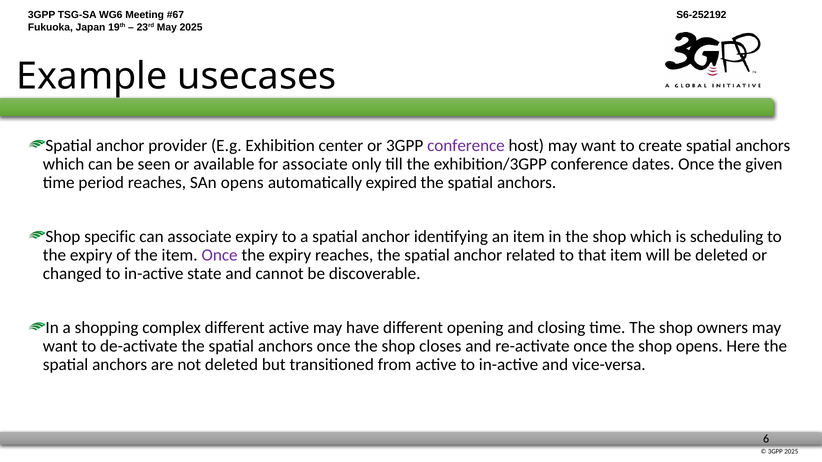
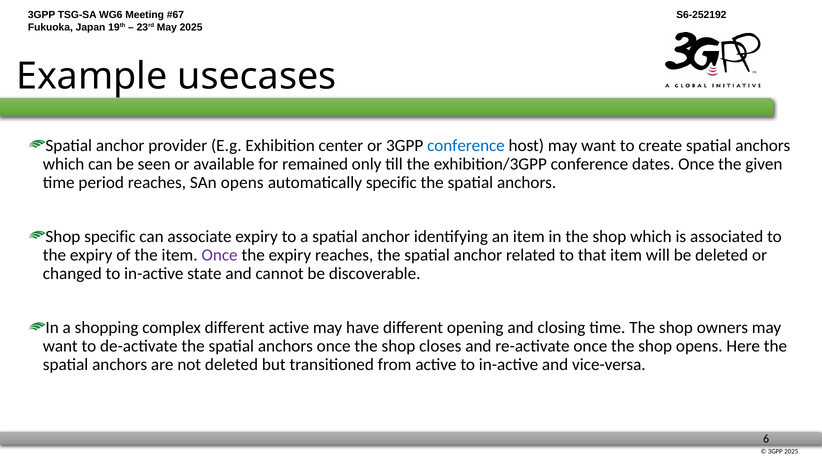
conference colour: purple -> blue (466, 146)
for associate: associate -> remained (315, 164)
automatically expired: expired -> specific (391, 183)
scheduling: scheduling -> associated (727, 237)
